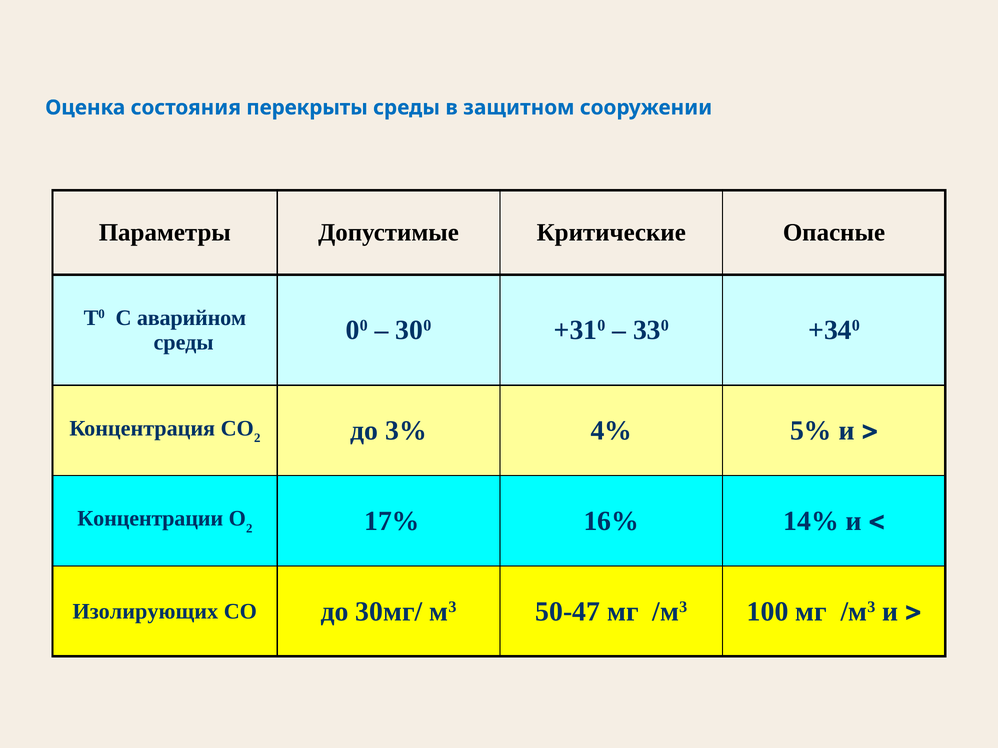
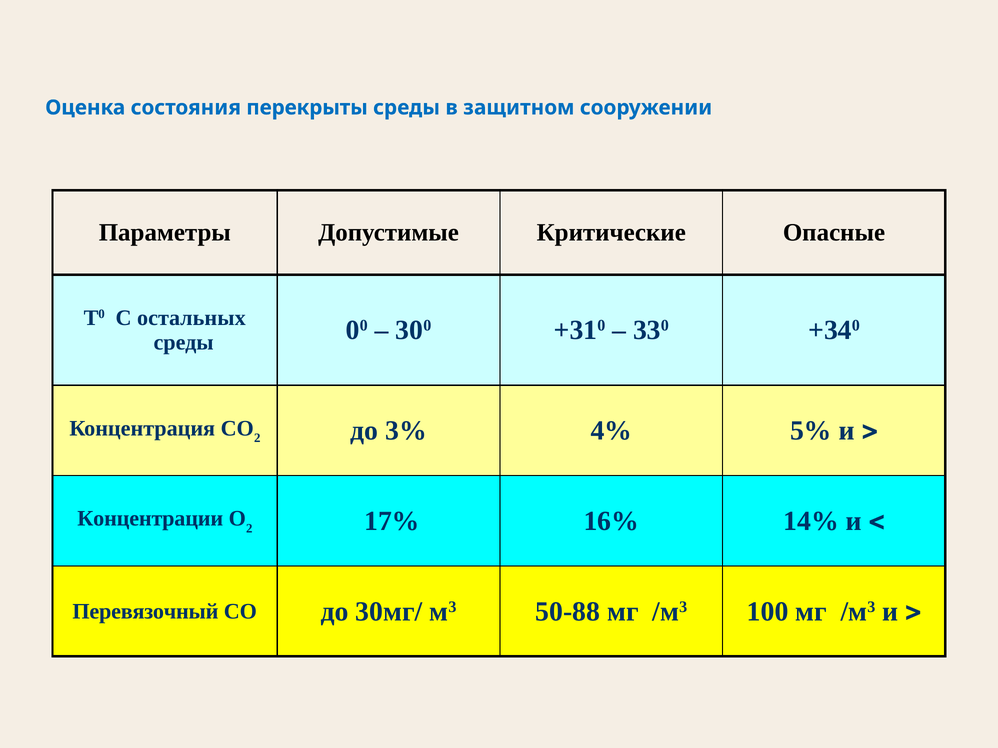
аварийном: аварийном -> остальных (191, 318)
Изолирующих: Изолирующих -> Перевязочный (145, 612)
50-47: 50-47 -> 50-88 (568, 612)
